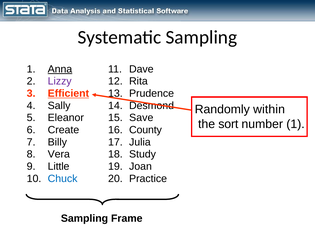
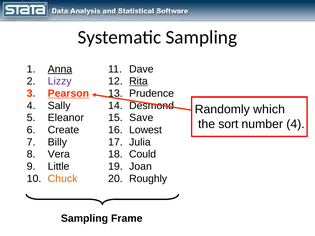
Rita underline: none -> present (138, 81)
Efficient: Efficient -> Pearson (68, 93)
within: within -> which (269, 109)
number 1: 1 -> 4 (296, 124)
County: County -> Lowest (145, 130)
Study: Study -> Could (143, 154)
Chuck colour: blue -> orange (63, 179)
Practice: Practice -> Roughly (148, 179)
